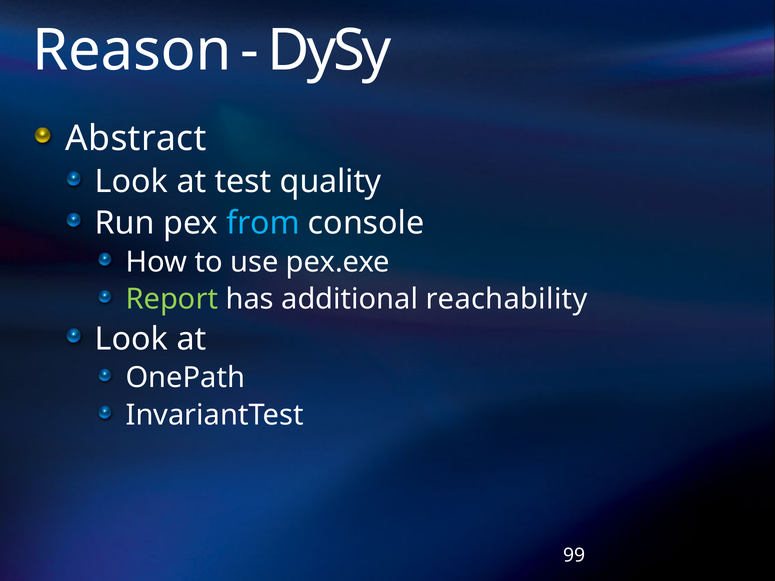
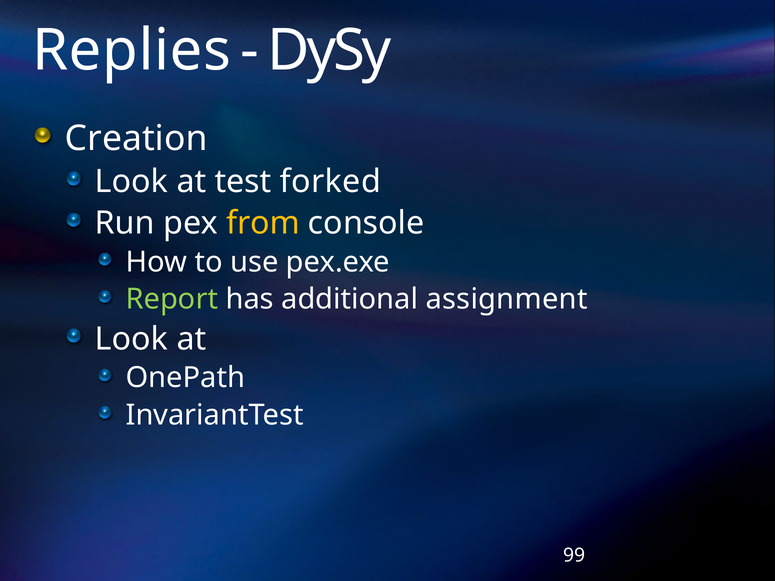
Reason: Reason -> Replies (132, 51)
Abstract: Abstract -> Creation (136, 139)
quality: quality -> forked (330, 182)
from colour: light blue -> yellow (263, 223)
reachability: reachability -> assignment (507, 299)
